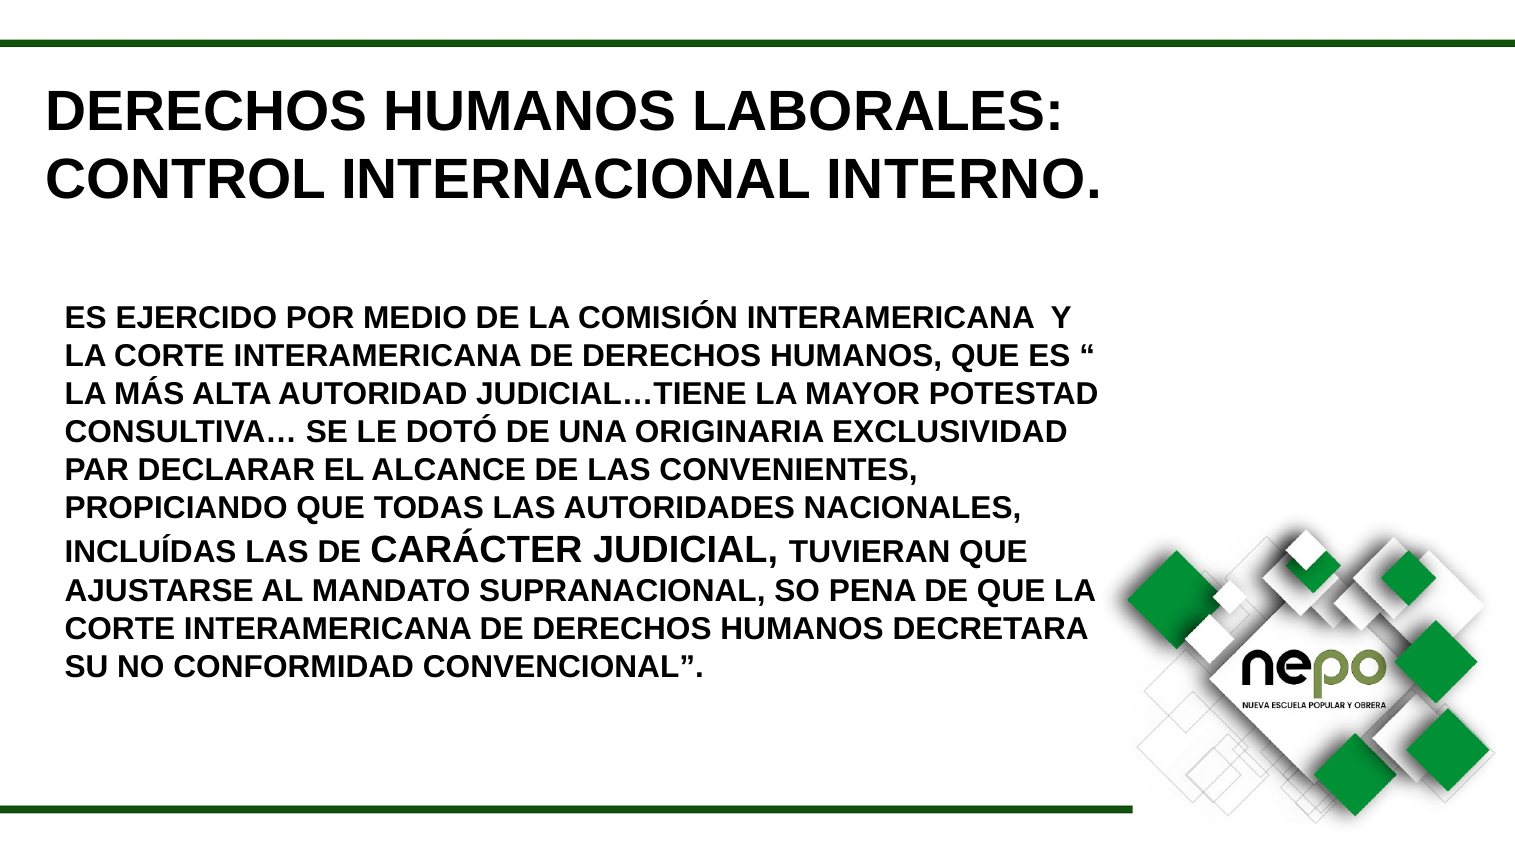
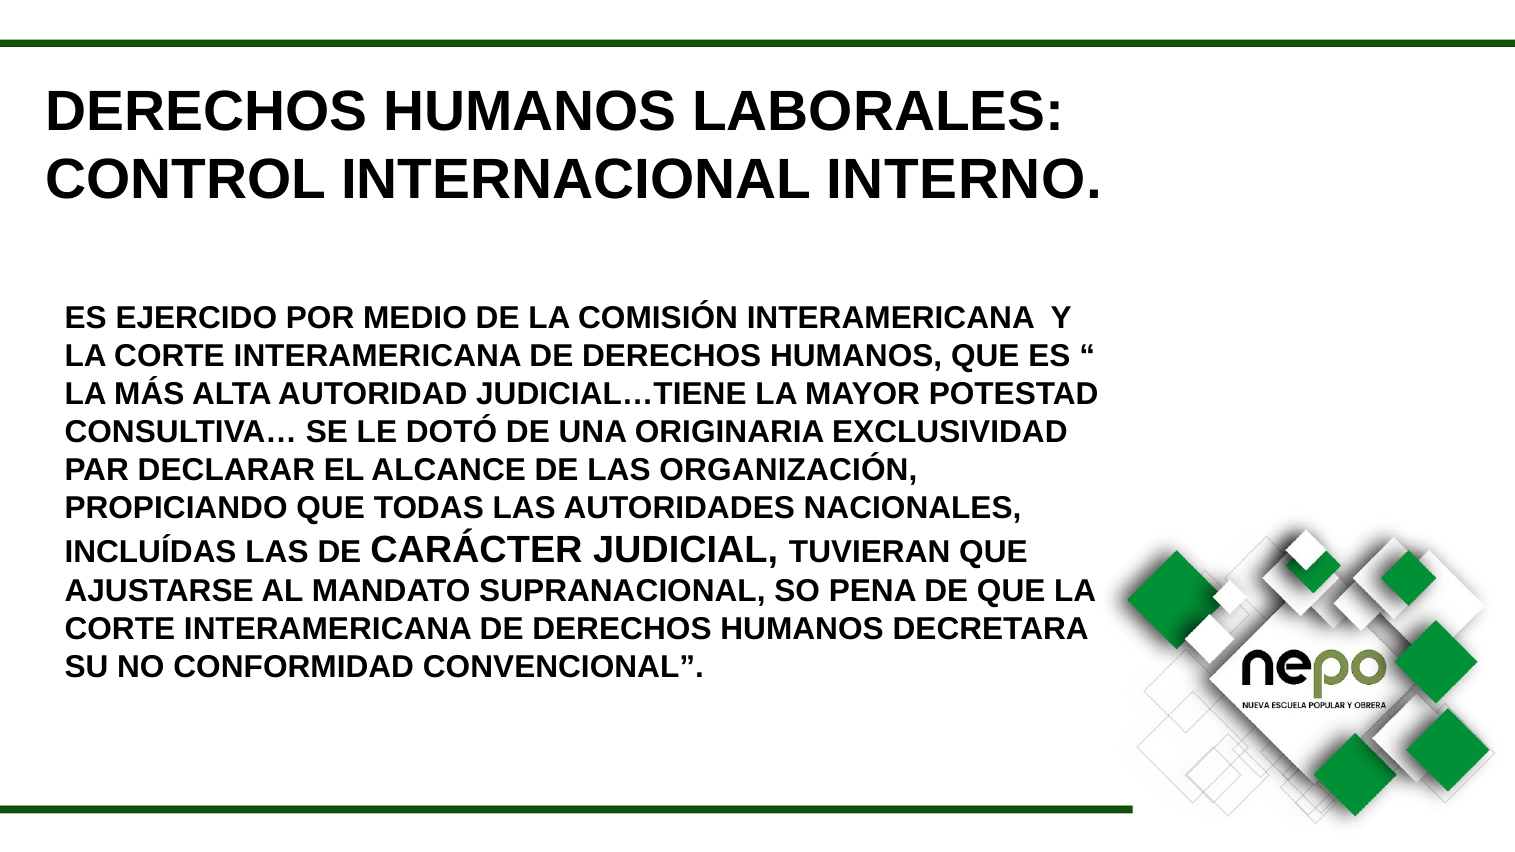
CONVENIENTES: CONVENIENTES -> ORGANIZACIÓN (788, 470)
